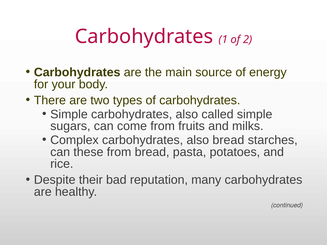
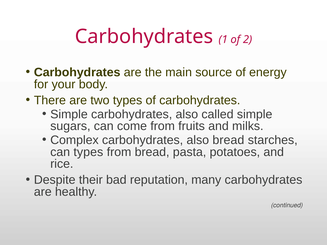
can these: these -> types (88, 152)
